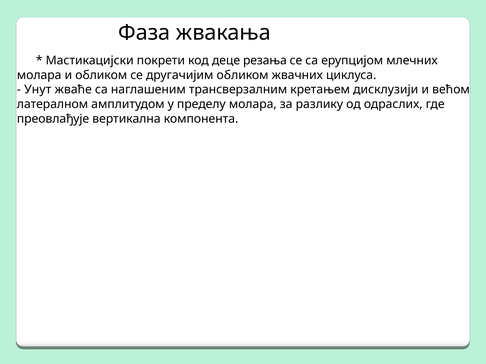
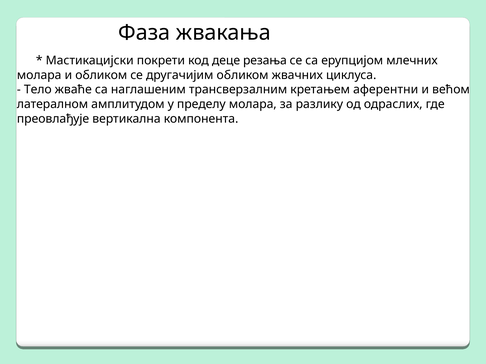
Унут: Унут -> Тело (38, 90)
дисклузији: дисклузији -> аферентни (386, 90)
